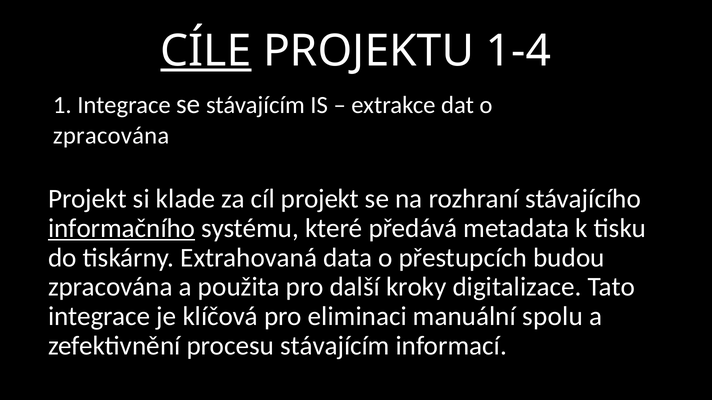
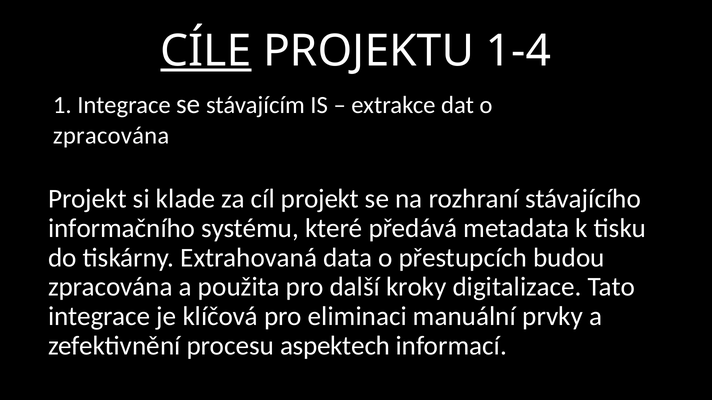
informačního underline: present -> none (122, 229)
spolu: spolu -> prvky (553, 317)
procesu stávajícím: stávajícím -> aspektech (335, 346)
